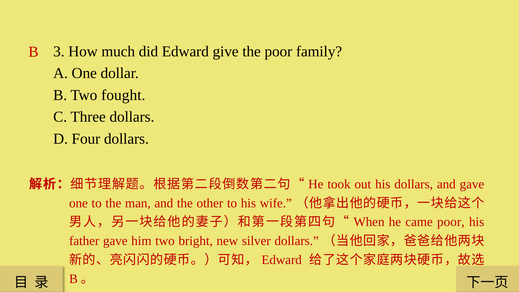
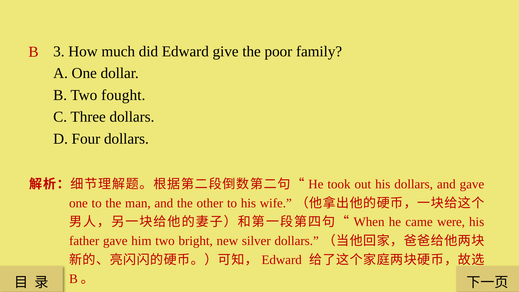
came poor: poor -> were (451, 222)
